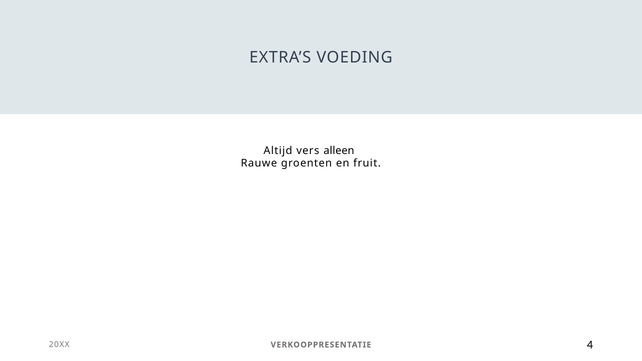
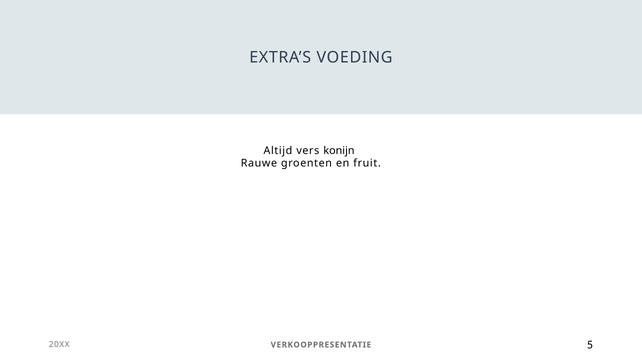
alleen: alleen -> konijn (339, 151)
4: 4 -> 5 (590, 345)
